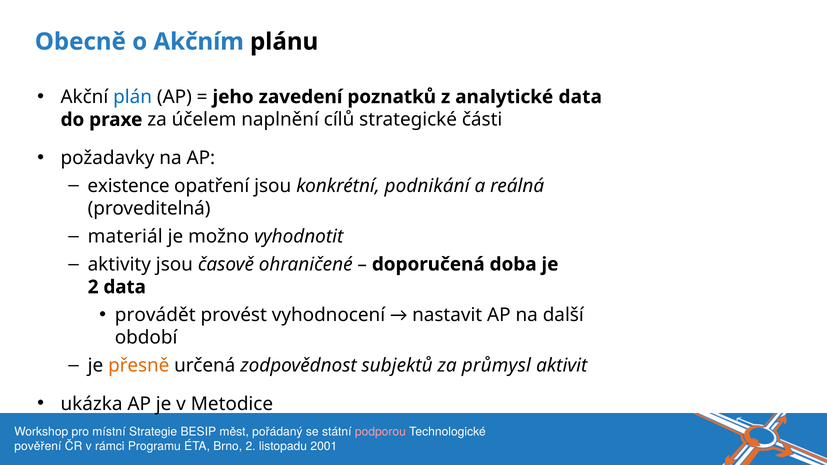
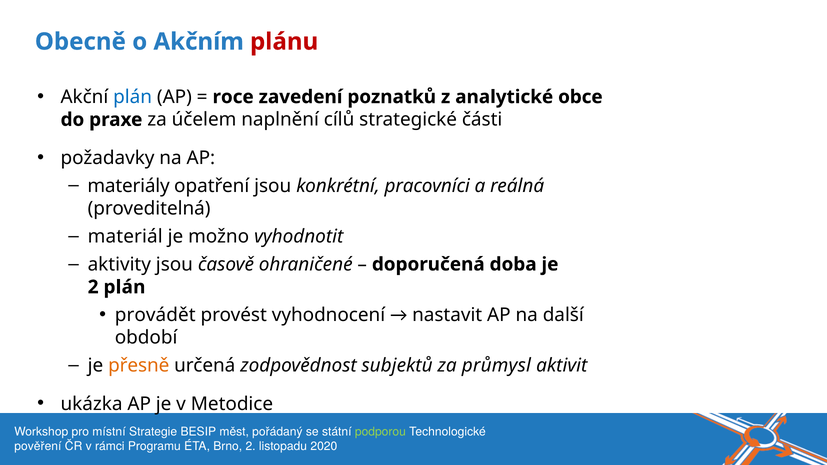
plánu colour: black -> red (284, 42)
jeho: jeho -> roce (233, 97)
analytické data: data -> obce (580, 97)
existence: existence -> materiály (129, 186)
podnikání: podnikání -> pracovníci (427, 186)
2 data: data -> plán (124, 287)
podporou colour: pink -> light green (380, 432)
2001: 2001 -> 2020 (324, 446)
